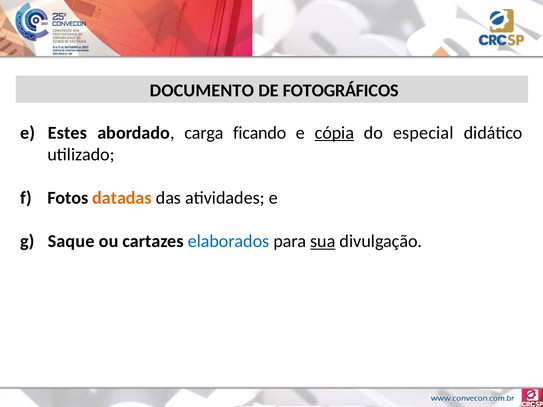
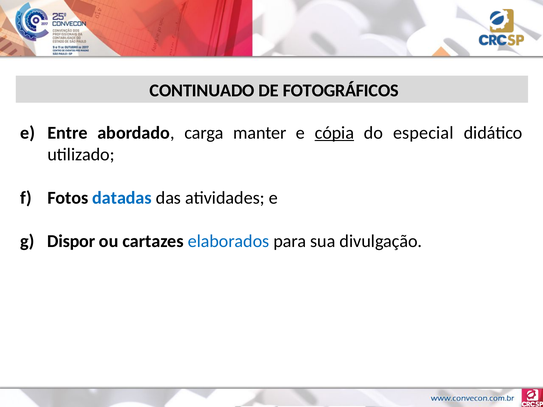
DOCUMENTO: DOCUMENTO -> CONTINUADO (202, 91)
Estes: Estes -> Entre (68, 133)
ficando: ficando -> manter (260, 133)
datadas colour: orange -> blue (122, 198)
Saque: Saque -> Dispor (71, 241)
sua underline: present -> none (323, 241)
